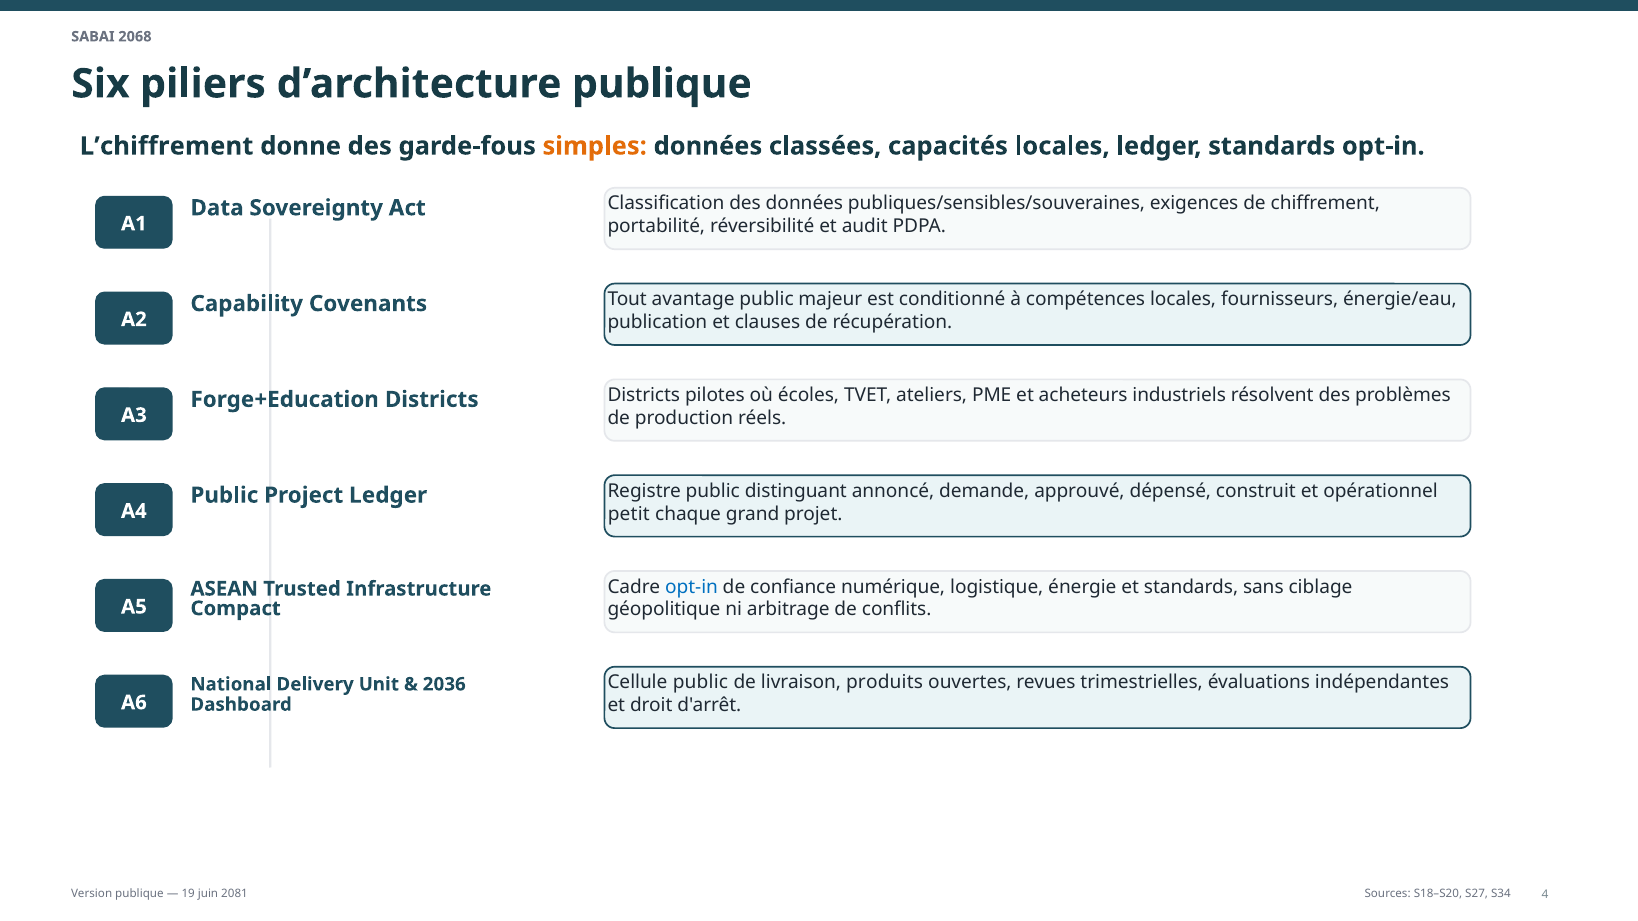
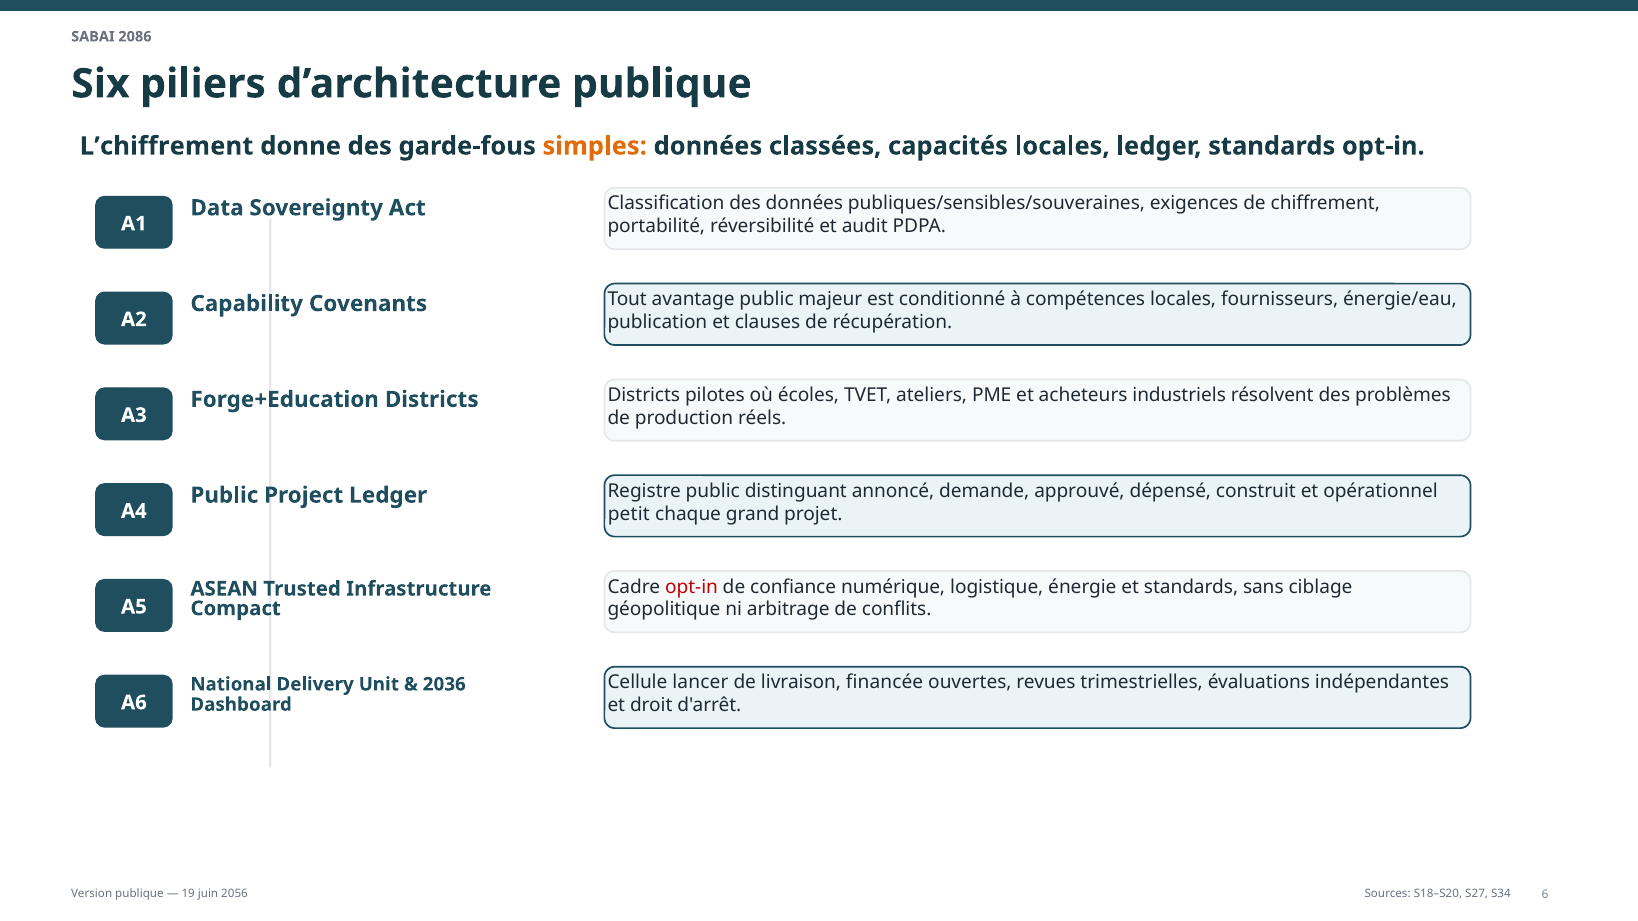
2068: 2068 -> 2086 (135, 37)
opt-in colour: blue -> red (692, 587)
Cellule public: public -> lancer (700, 683)
produits: produits -> financée (885, 683)
2081: 2081 -> 2056 (235, 894)
4: 4 -> 6 (1545, 895)
